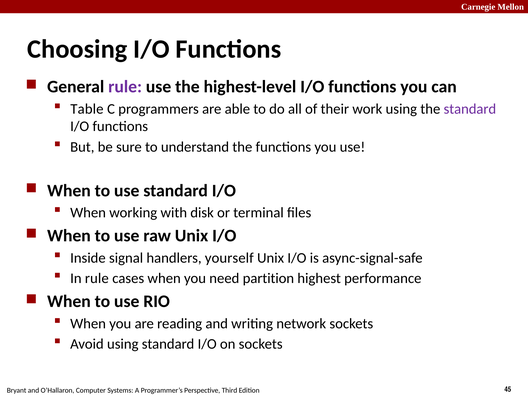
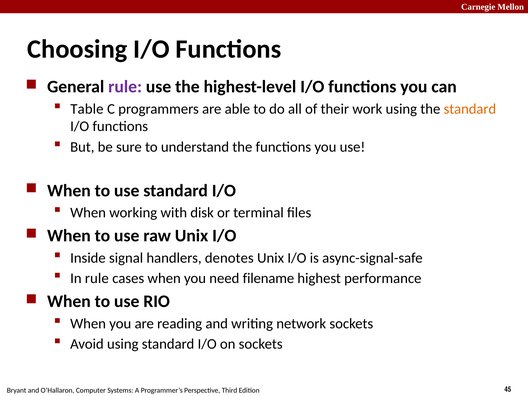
standard colour: purple -> orange (470, 109)
yourself: yourself -> denotes (229, 258)
partition: partition -> filename (268, 278)
